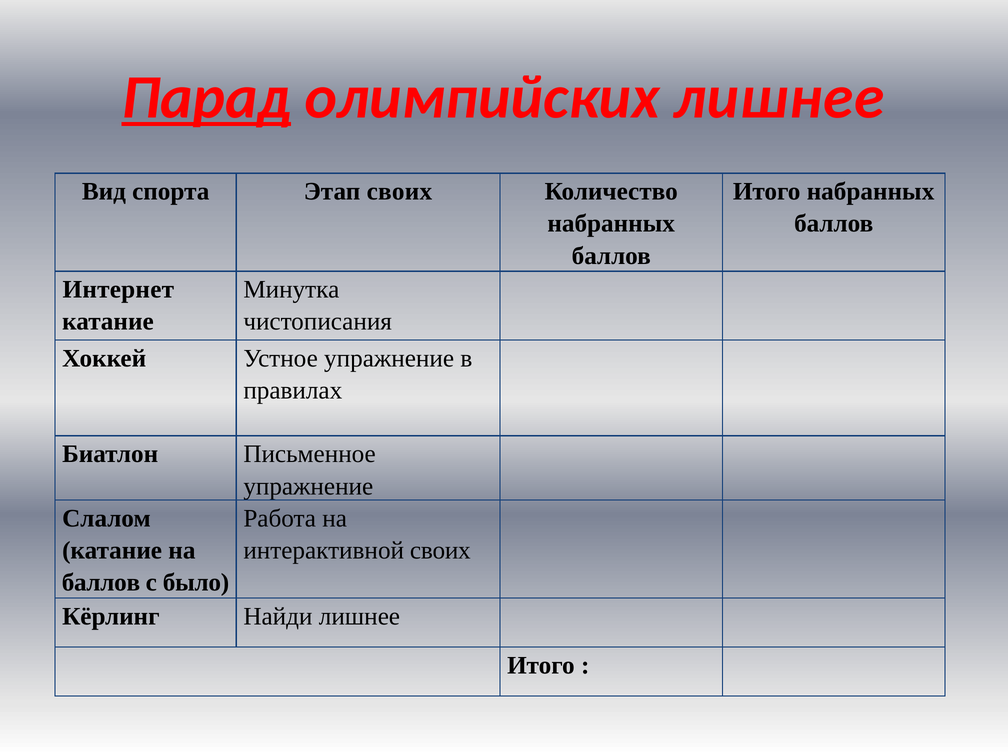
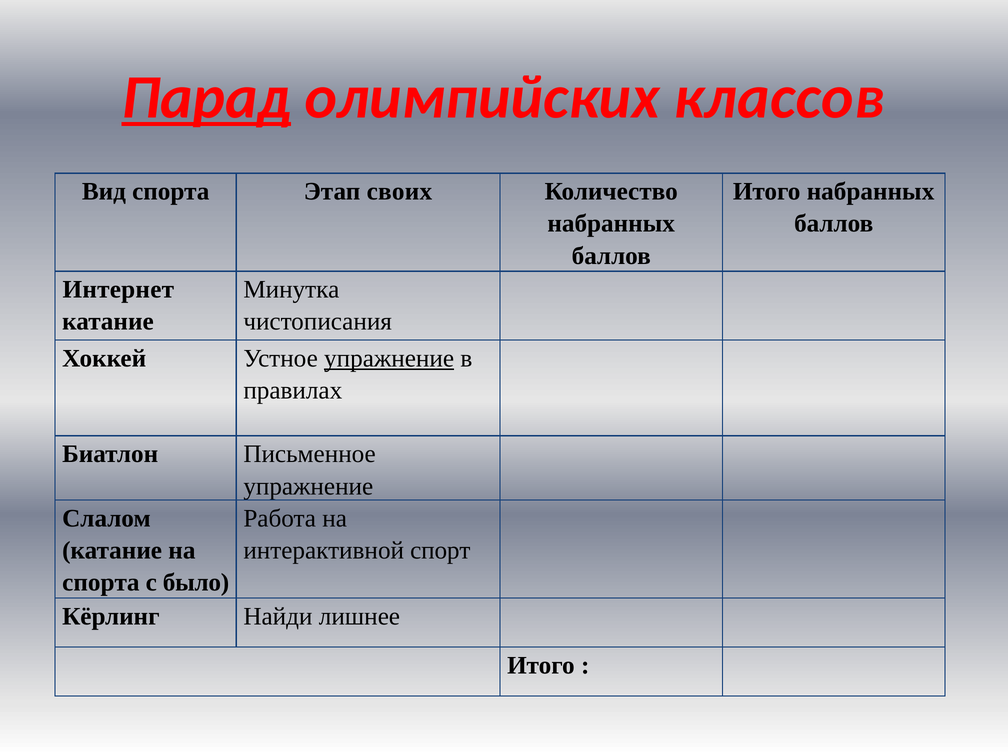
олимпийских лишнее: лишнее -> классов (779, 98)
упражнение underline: none -> present (389, 358)
интерактивной своих: своих -> спорт (440, 550)
баллов: баллов -> спорта (101, 582)
